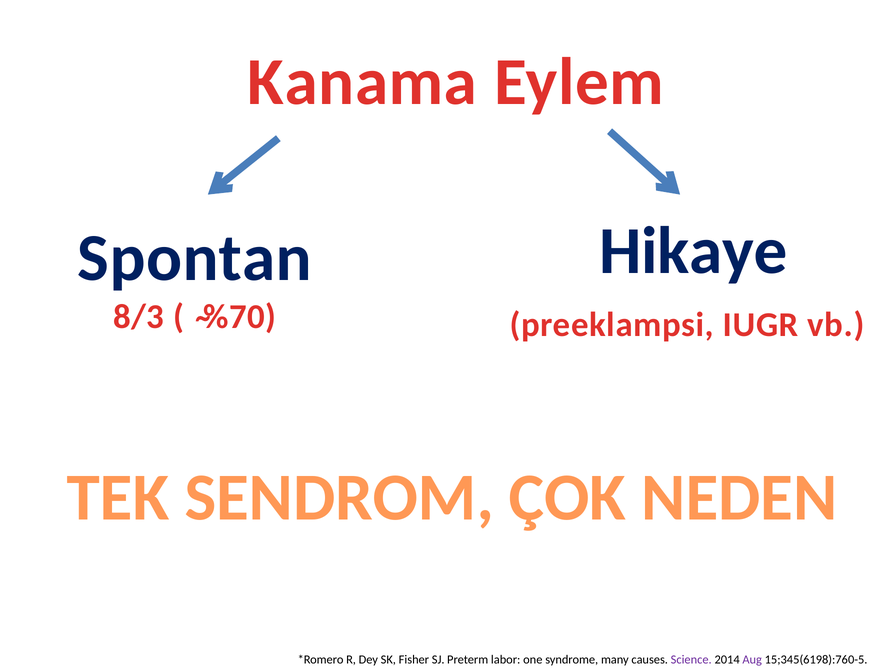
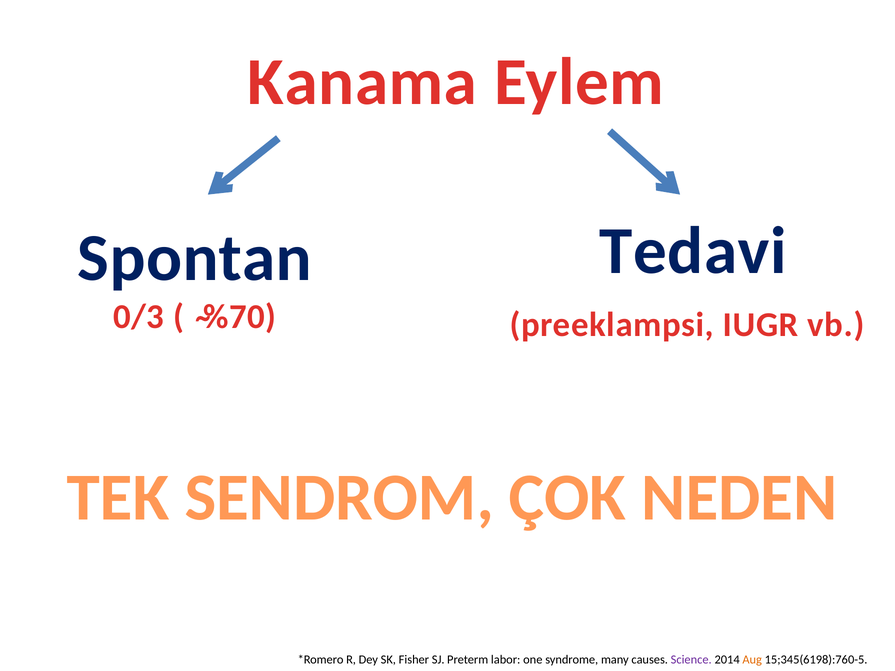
Hikaye: Hikaye -> Tedavi (693, 251)
8/3: 8/3 -> 0/3 (139, 317)
Aug colour: purple -> orange (752, 660)
